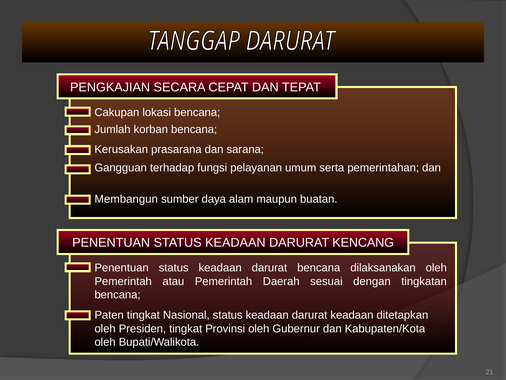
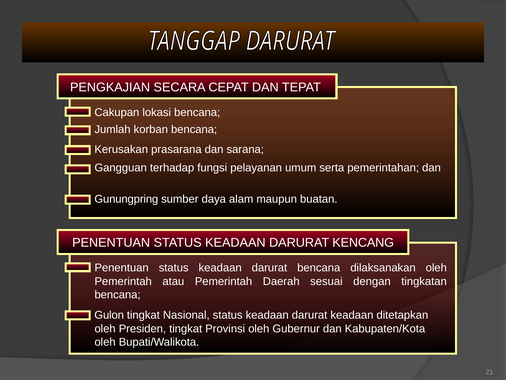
Membangun: Membangun -> Gunungpring (126, 199)
Paten: Paten -> Gulon (109, 315)
